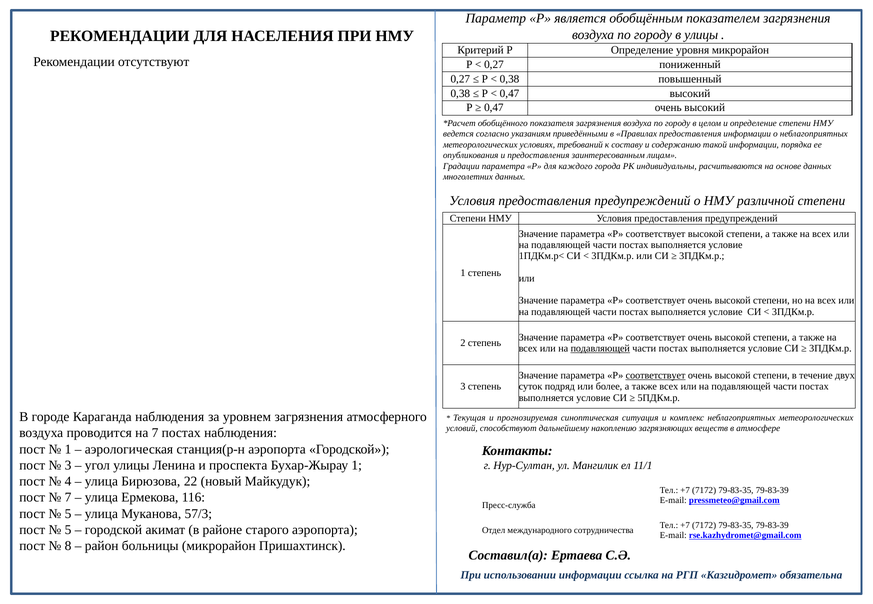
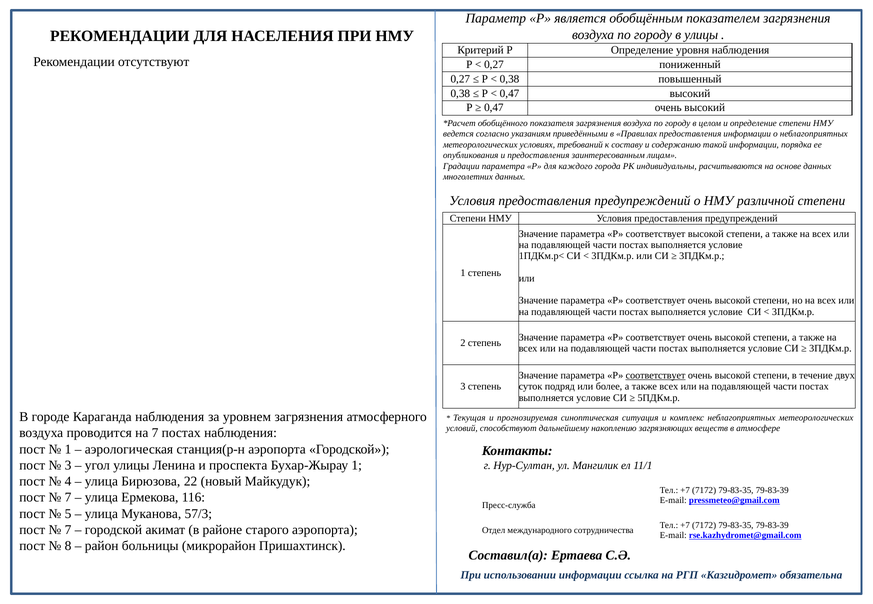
уровня микрорайон: микрорайон -> наблюдения (740, 50)
подавляющей underline: present -> none (600, 349)
5: 5 -> 7 (68, 530)
